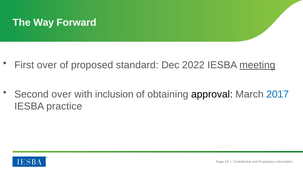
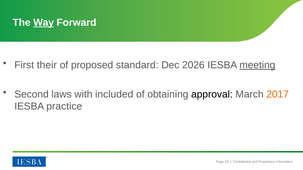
Way underline: none -> present (44, 23)
First over: over -> their (47, 65)
2022: 2022 -> 2026 (193, 65)
Second over: over -> laws (62, 95)
inclusion: inclusion -> included (114, 95)
2017 colour: blue -> orange (278, 95)
